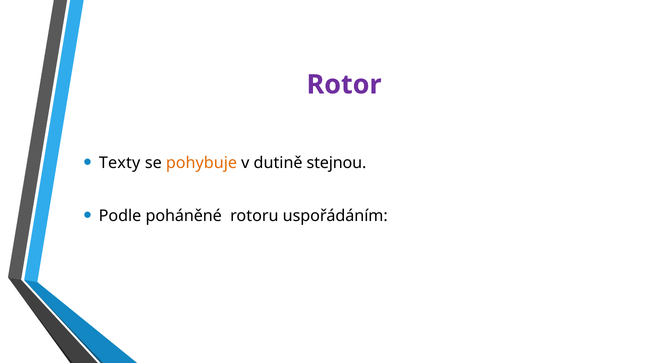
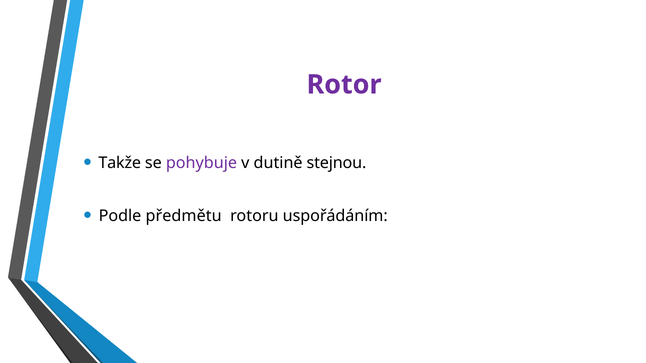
Texty: Texty -> Takže (120, 163)
pohybuje colour: orange -> purple (201, 163)
poháněné: poháněné -> předmětu (184, 216)
